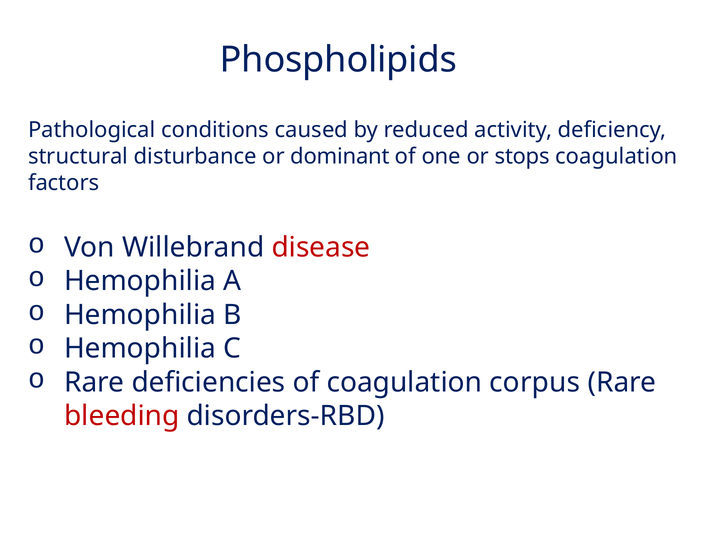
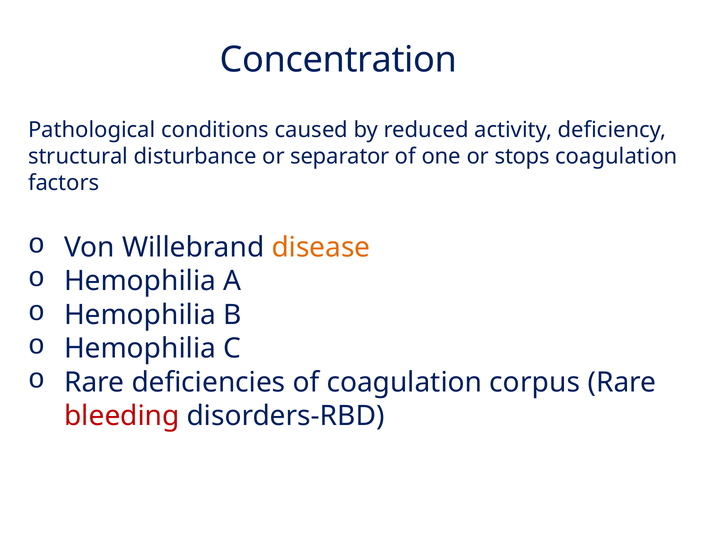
Phospholipids: Phospholipids -> Concentration (338, 60)
dominant: dominant -> separator (340, 157)
disease colour: red -> orange (321, 247)
